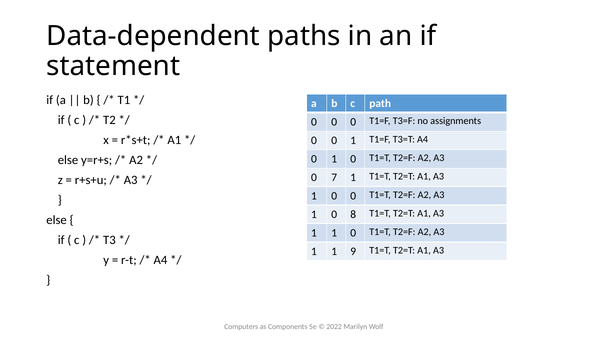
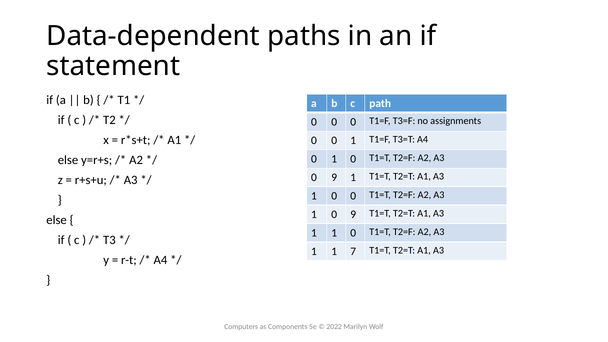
7: 7 -> 9 (334, 177)
1 0 8: 8 -> 9 (353, 214)
9: 9 -> 7 (353, 251)
